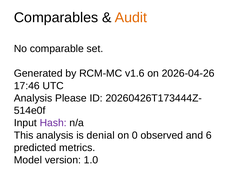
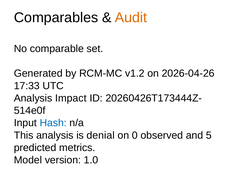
v1.6: v1.6 -> v1.2 (135, 73)
17:46: 17:46 -> 17:33 (27, 86)
Please: Please -> Impact (71, 98)
Hash colour: purple -> blue (53, 123)
6: 6 -> 5 (209, 135)
